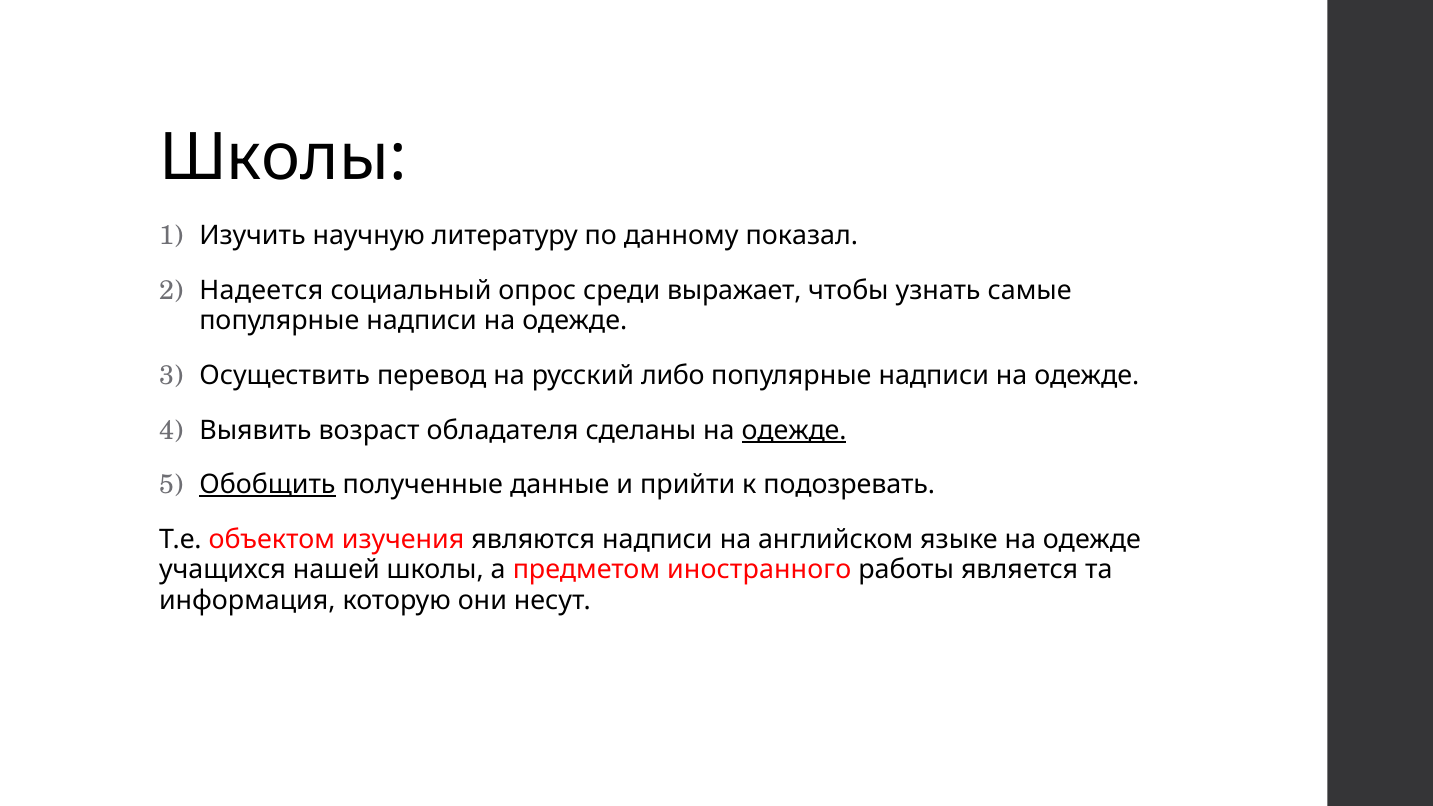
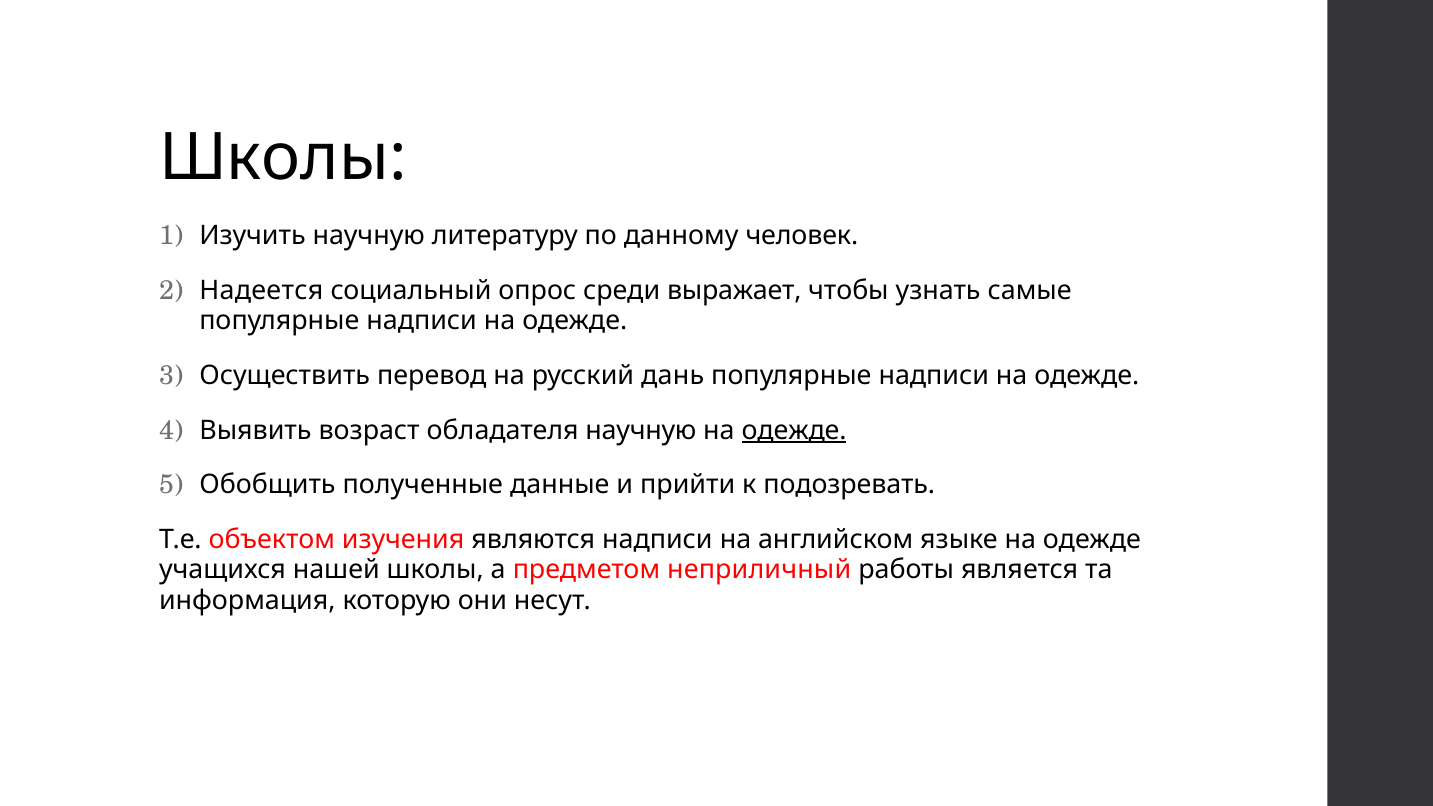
показал: показал -> человек (802, 236)
либо: либо -> дань (673, 376)
обладателя сделаны: сделаны -> научную (641, 430)
Обобщить underline: present -> none (268, 485)
иностранного: иностранного -> неприличный (759, 570)
